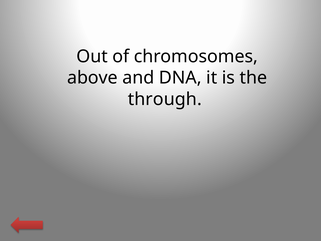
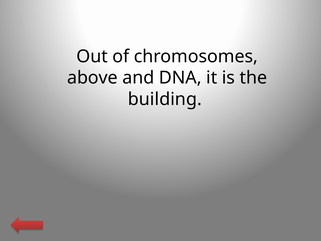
through: through -> building (165, 99)
